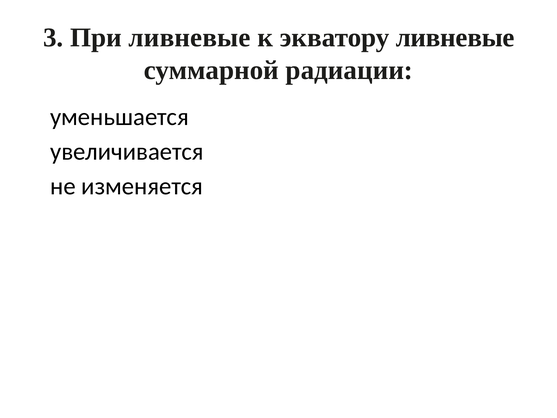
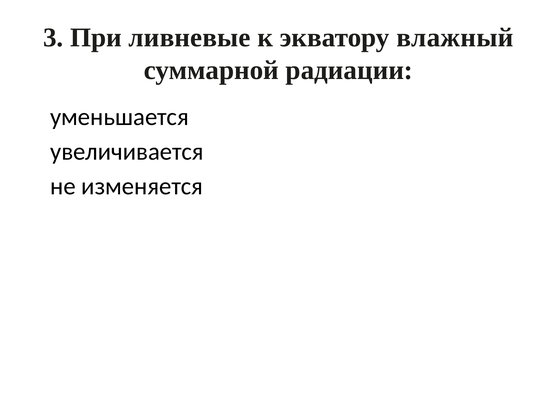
экватору ливневые: ливневые -> влажный (455, 38)
